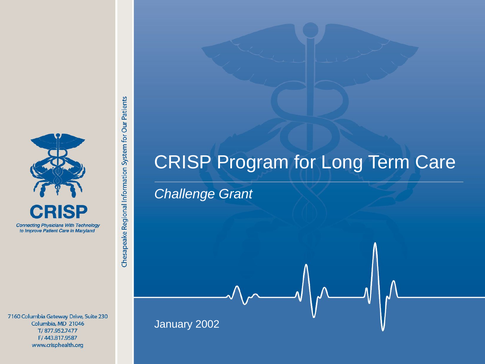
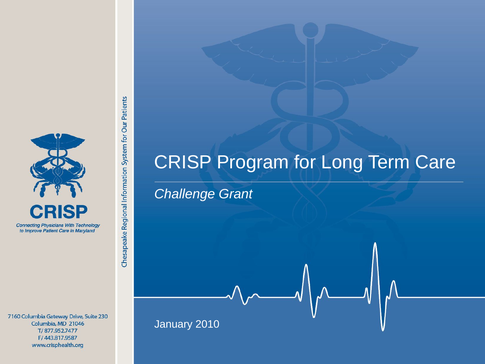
2002: 2002 -> 2010 (207, 324)
